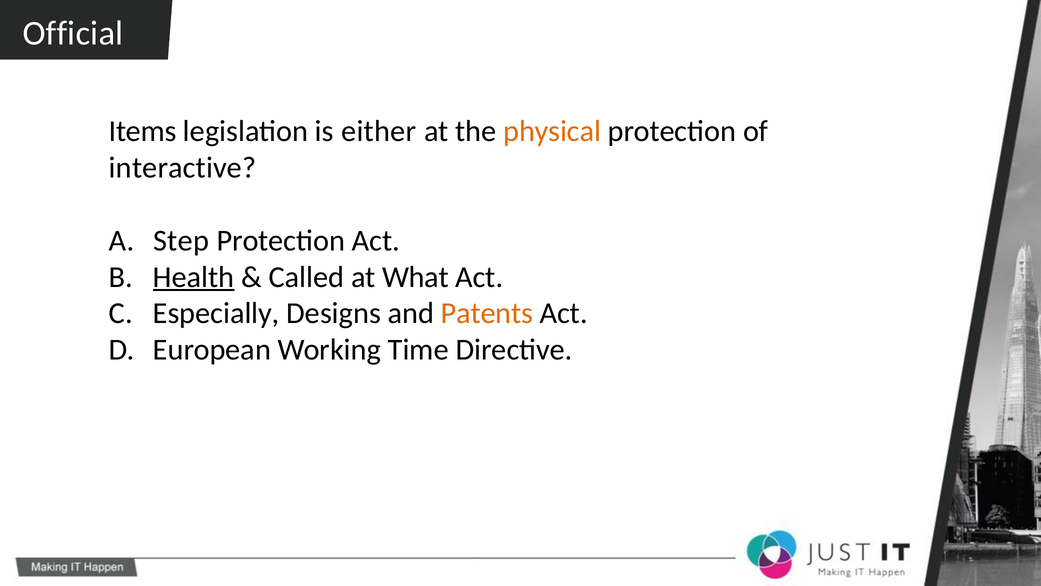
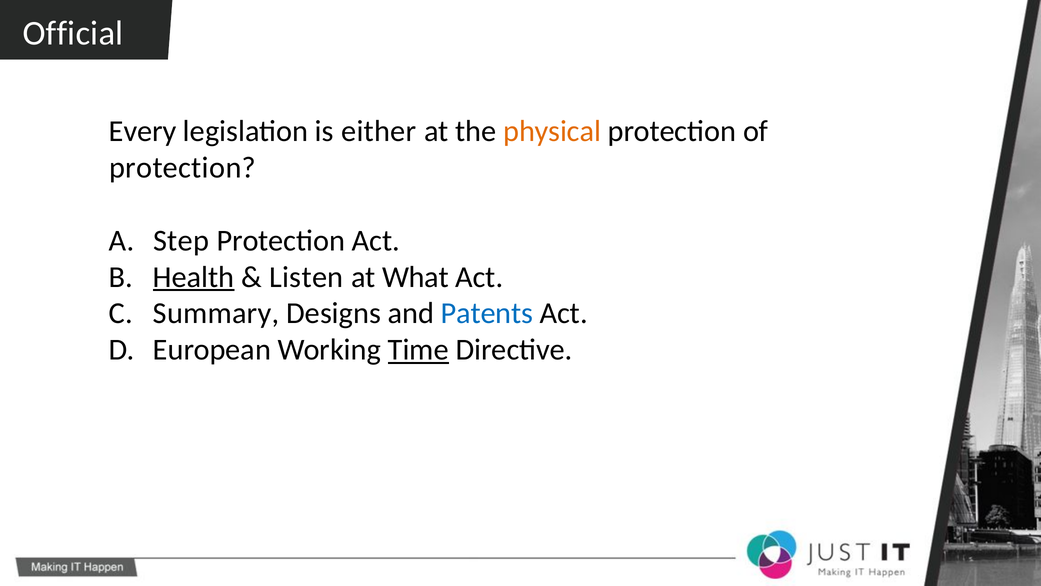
Items: Items -> Every (143, 131)
interactive: interactive -> protection (182, 167)
Called: Called -> Listen (306, 277)
Especially: Especially -> Summary (216, 313)
Patents colour: orange -> blue (487, 313)
Time underline: none -> present (418, 350)
